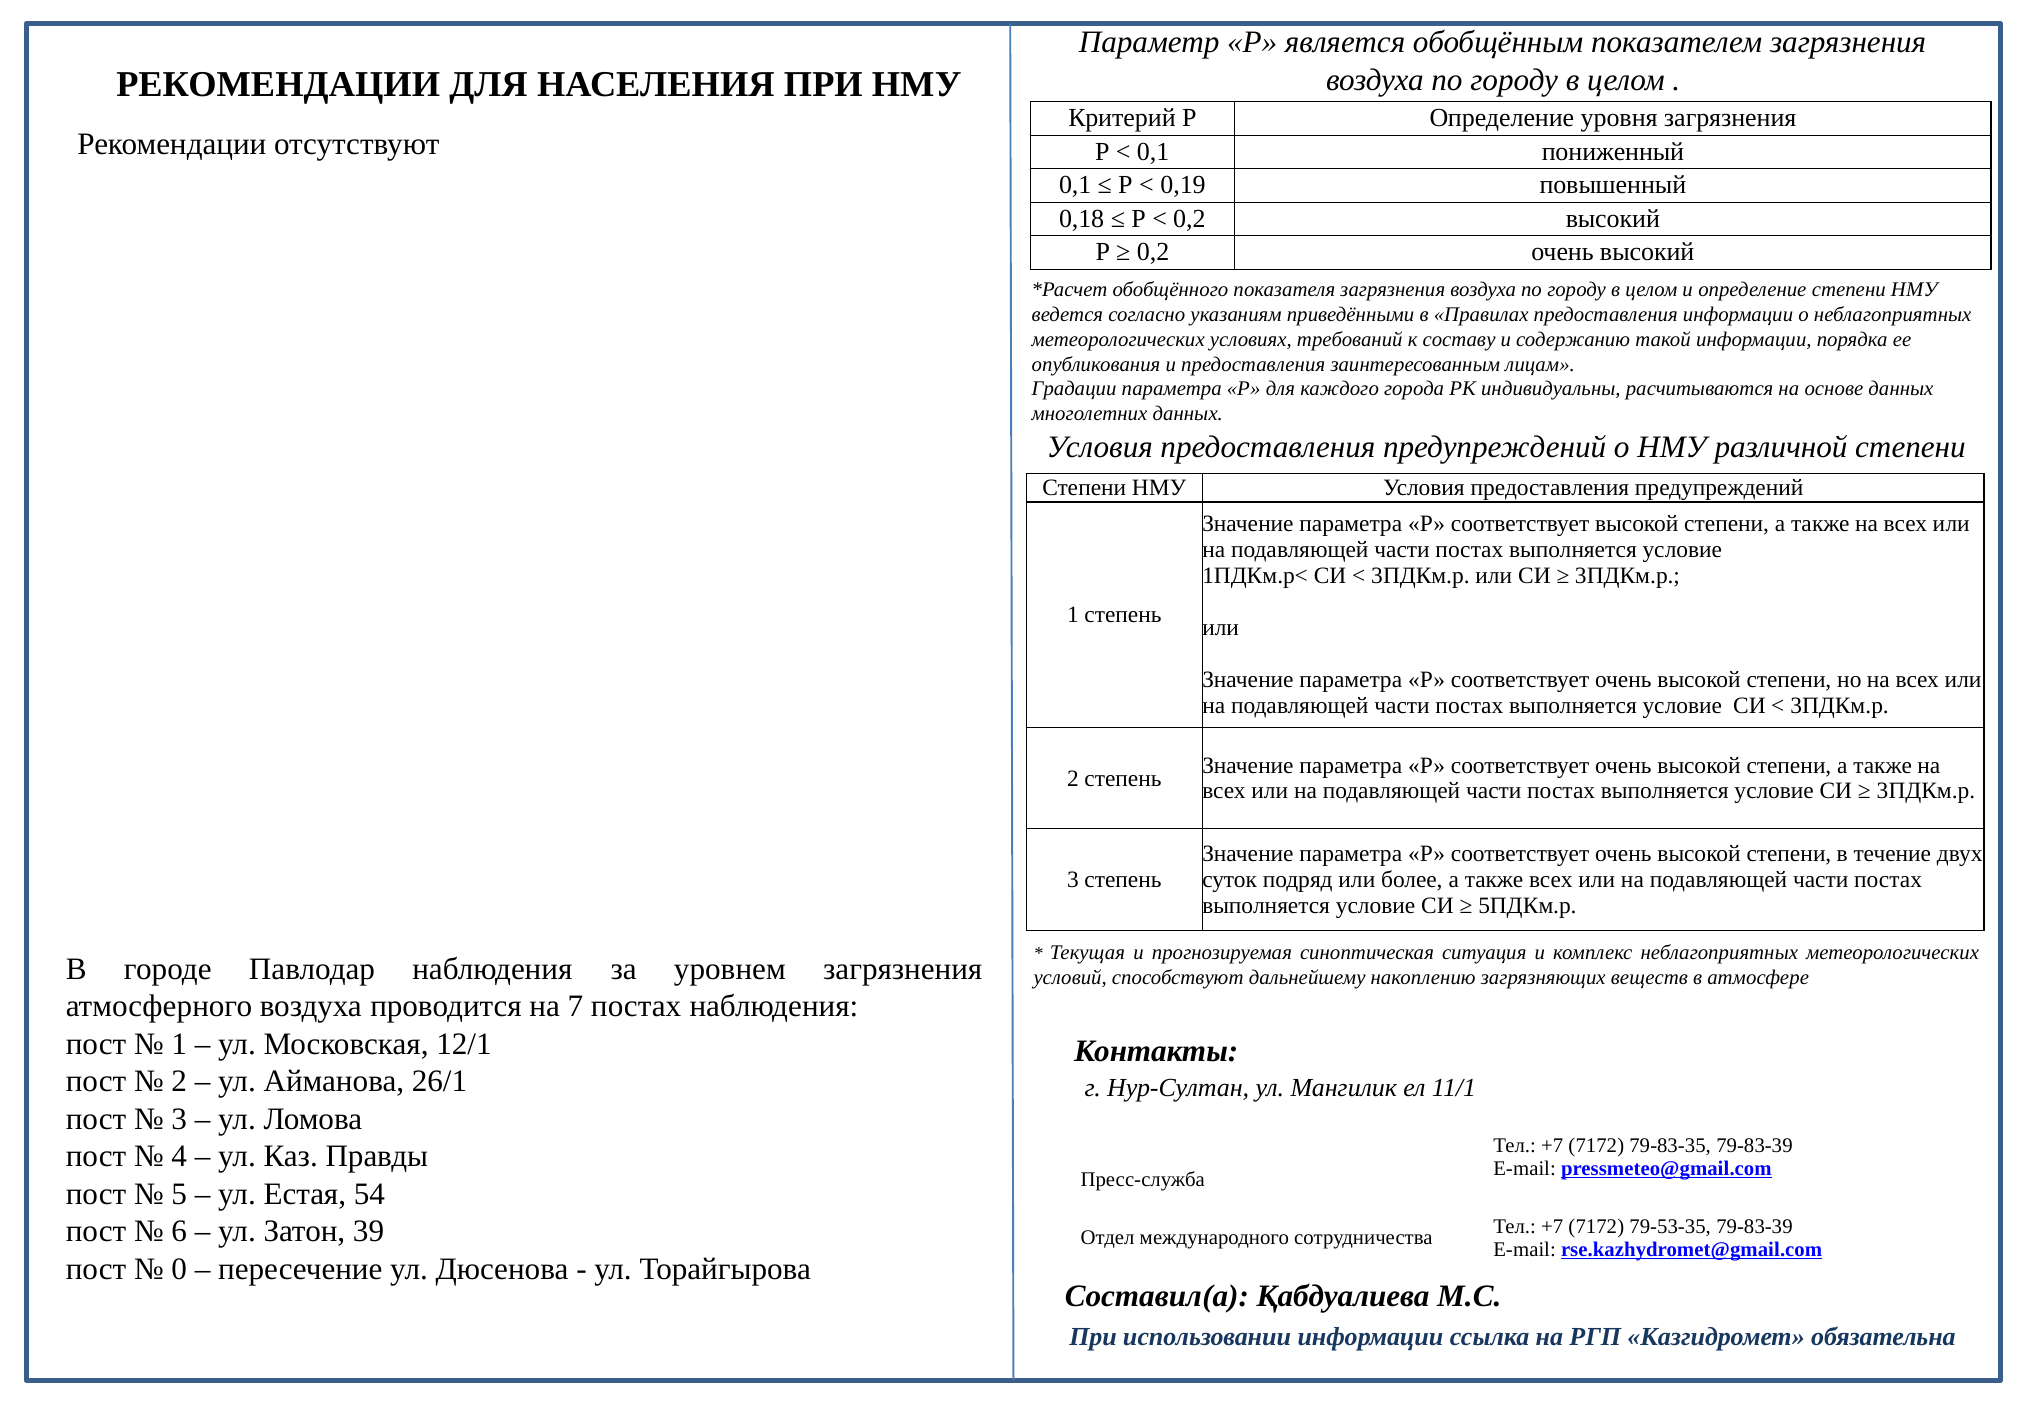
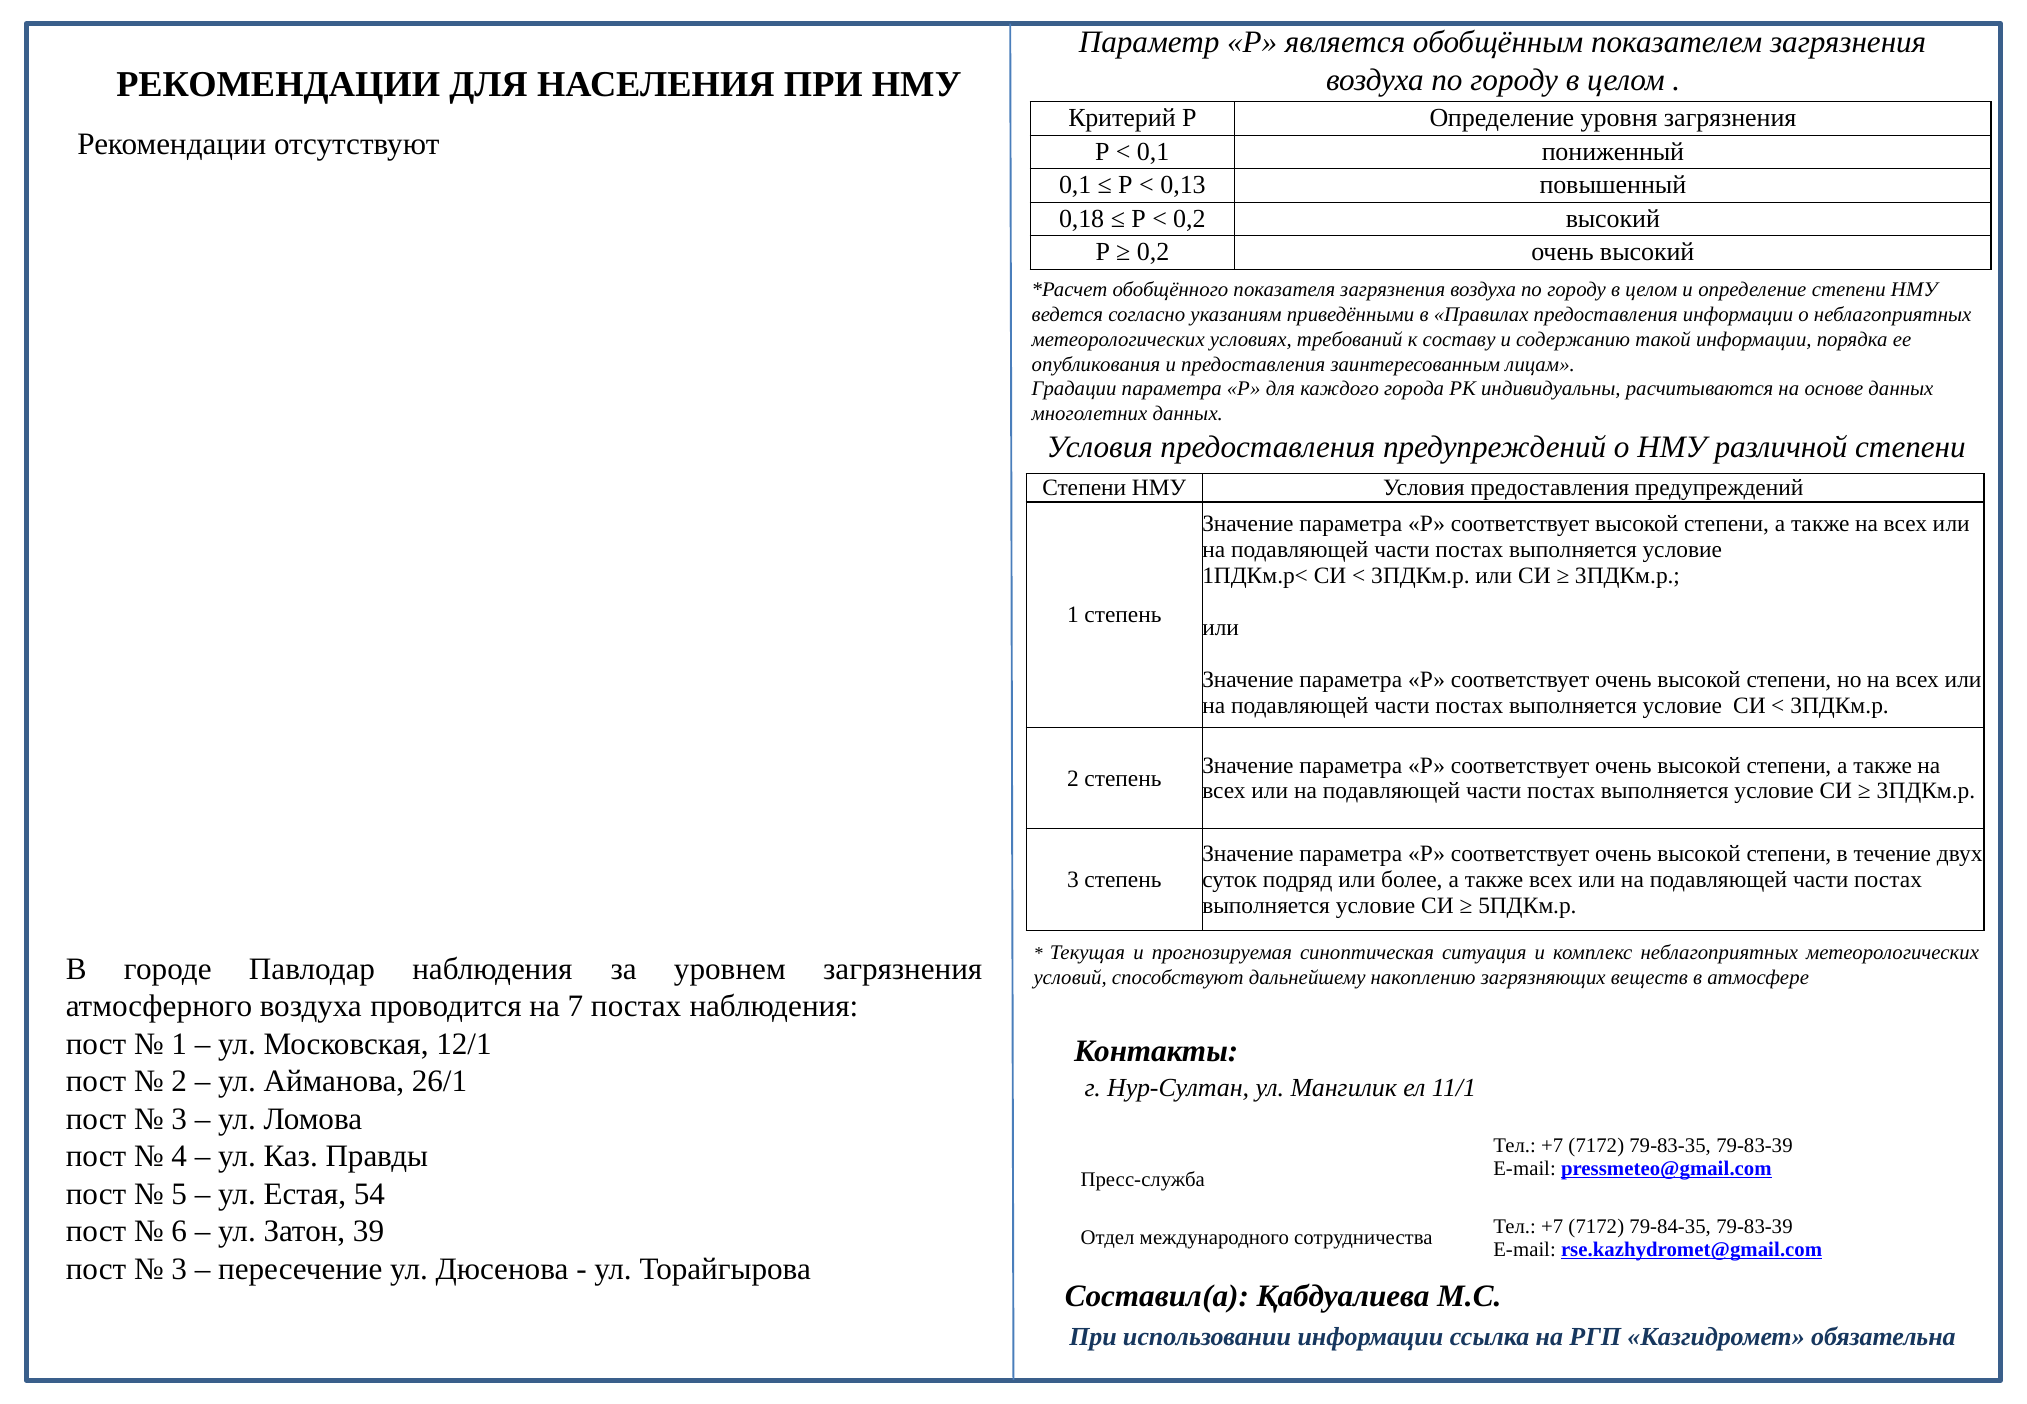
0,19: 0,19 -> 0,13 (1183, 185)
79-53-35: 79-53-35 -> 79-84-35 (1670, 1226)
0: 0 -> 3 (179, 1268)
